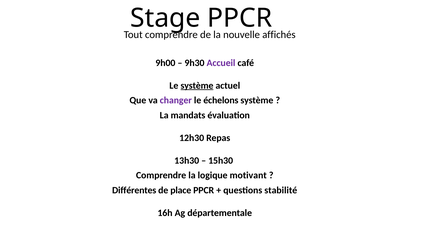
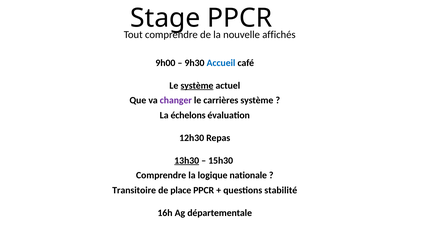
Accueil colour: purple -> blue (221, 63)
échelons: échelons -> carrières (221, 100)
mandats: mandats -> échelons (188, 115)
13h30 underline: none -> present (187, 161)
motivant: motivant -> nationale (248, 175)
Différentes: Différentes -> Transitoire (134, 190)
